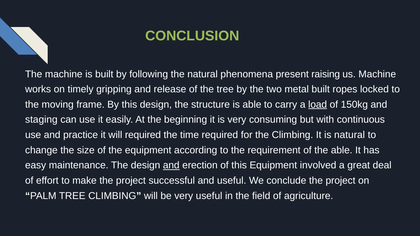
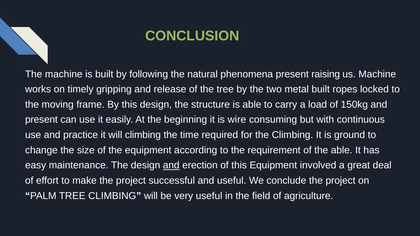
load underline: present -> none (318, 105)
staging: staging -> present (41, 120)
is very: very -> wire (237, 120)
will required: required -> climbing (143, 135)
is natural: natural -> ground (350, 135)
